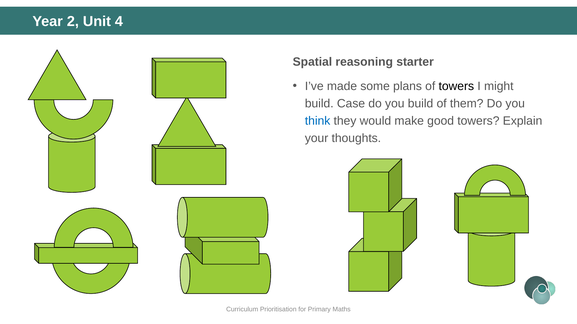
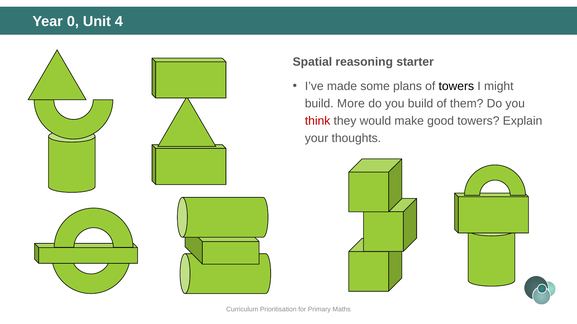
2: 2 -> 0 (73, 22)
Case: Case -> More (351, 104)
think colour: blue -> red (318, 121)
